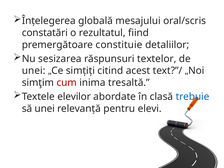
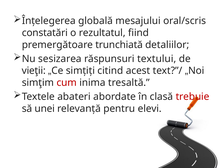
constituie: constituie -> trunchiată (119, 45)
textelor: textelor -> textului (157, 59)
unei: unei -> vieţii (34, 71)
elevilor: elevilor -> abateri (74, 97)
trebuie colour: blue -> red (192, 97)
